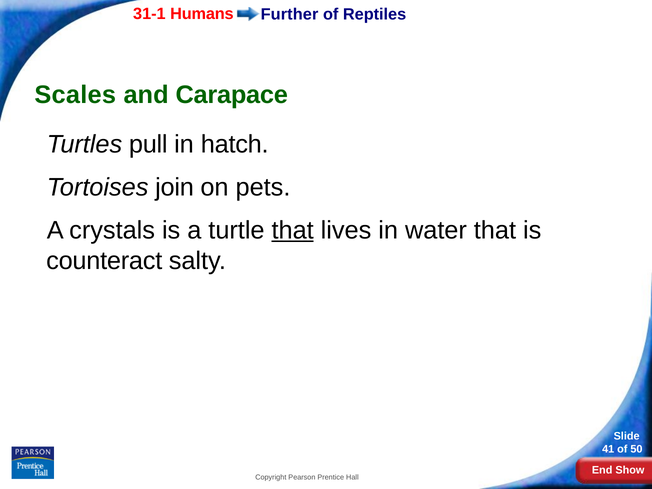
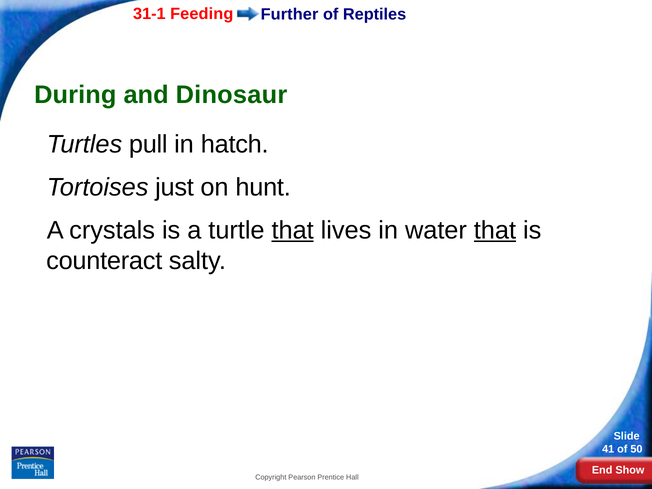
Humans: Humans -> Feeding (202, 14)
Scales: Scales -> During (75, 95)
Carapace: Carapace -> Dinosaur (231, 95)
join: join -> just (175, 187)
pets: pets -> hunt (263, 187)
that underline: none -> present (495, 231)
